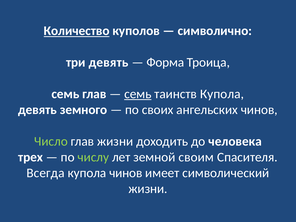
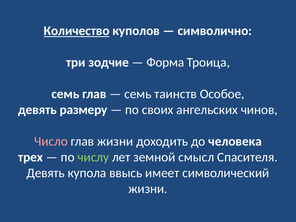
три девять: девять -> зодчие (109, 62)
семь underline: present -> none (138, 94)
таинств Купола: Купола -> Особое (222, 94)
земного: земного -> размеру (84, 110)
Число colour: light green -> pink (51, 141)
своим: своим -> смысл (196, 157)
Всегда: Всегда -> Девять (46, 173)
купола чинов: чинов -> ввысь (126, 173)
